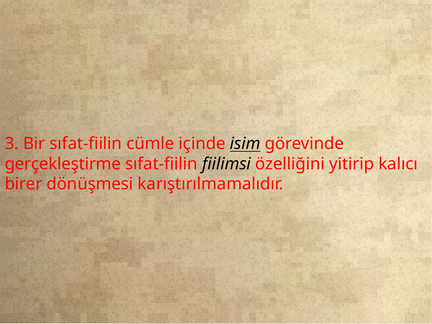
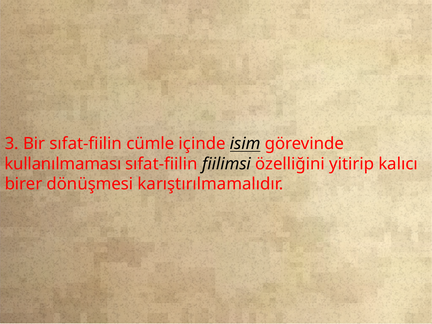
gerçekleştirme: gerçekleştirme -> kullanılmaması (63, 164)
